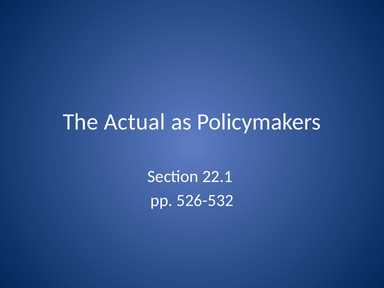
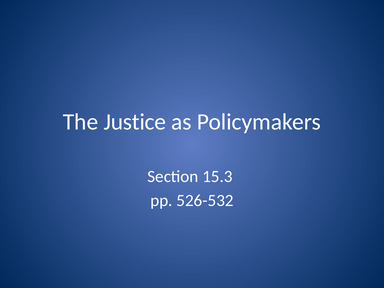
Actual: Actual -> Justice (135, 122)
22.1: 22.1 -> 15.3 (217, 177)
